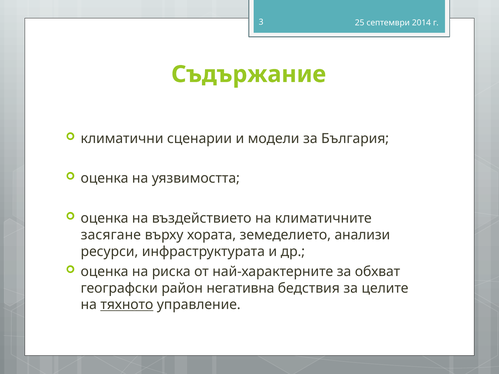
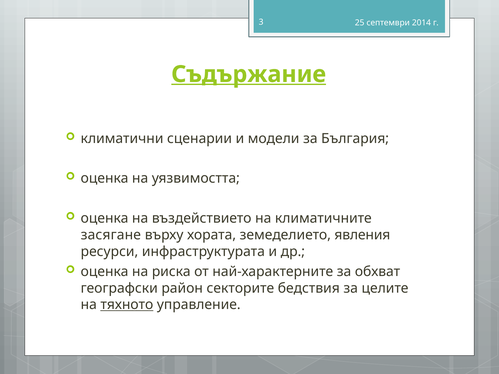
Съдържание underline: none -> present (249, 74)
анализи: анализи -> явления (362, 235)
негативна: негативна -> секторите (240, 288)
